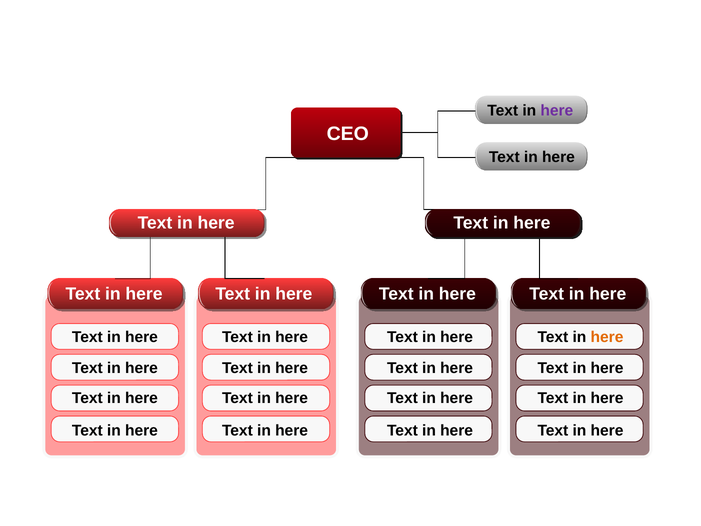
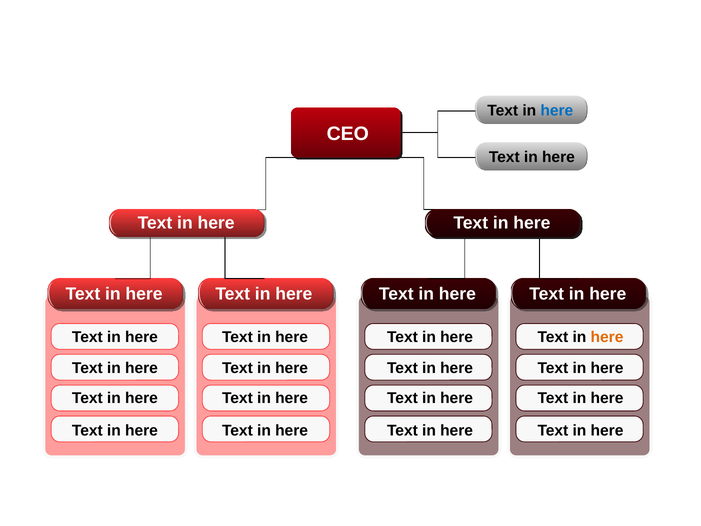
here colour: purple -> blue (557, 111)
